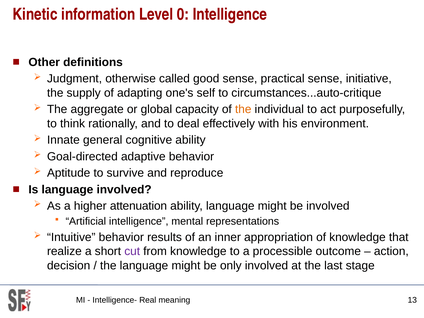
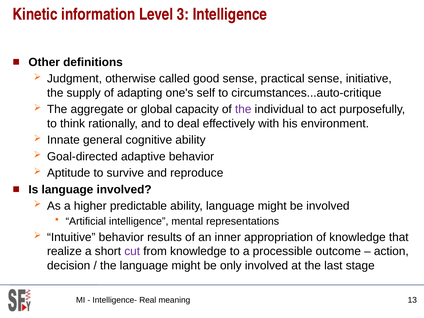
0: 0 -> 3 (183, 14)
the colour: orange -> purple (243, 109)
attenuation: attenuation -> predictable (138, 206)
